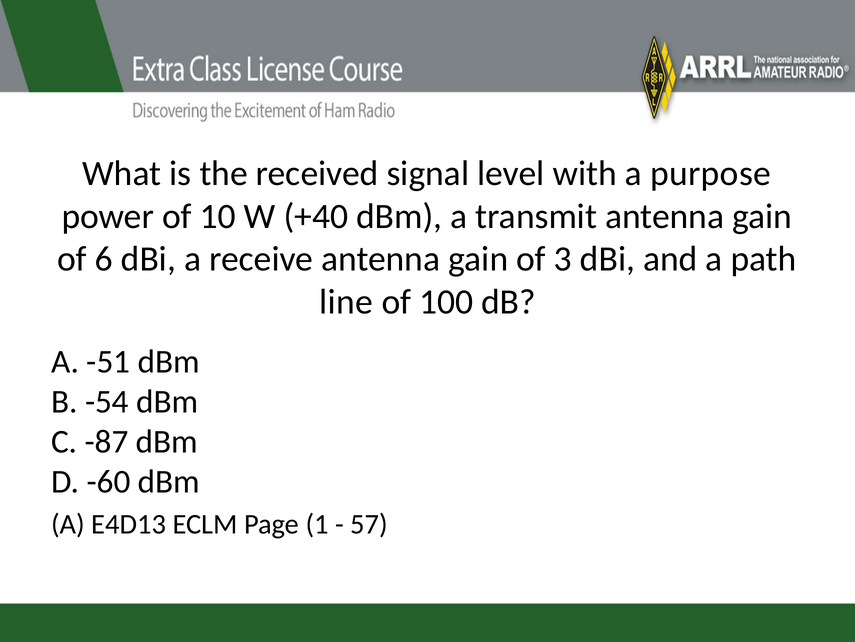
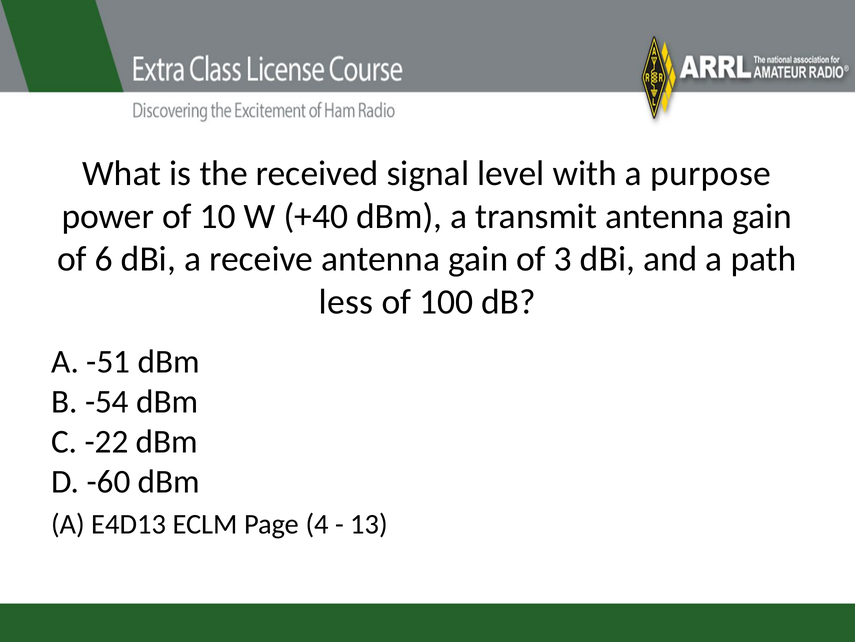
line: line -> less (346, 302)
-87: -87 -> -22 (107, 441)
1: 1 -> 4 (317, 524)
57: 57 -> 13 (369, 524)
